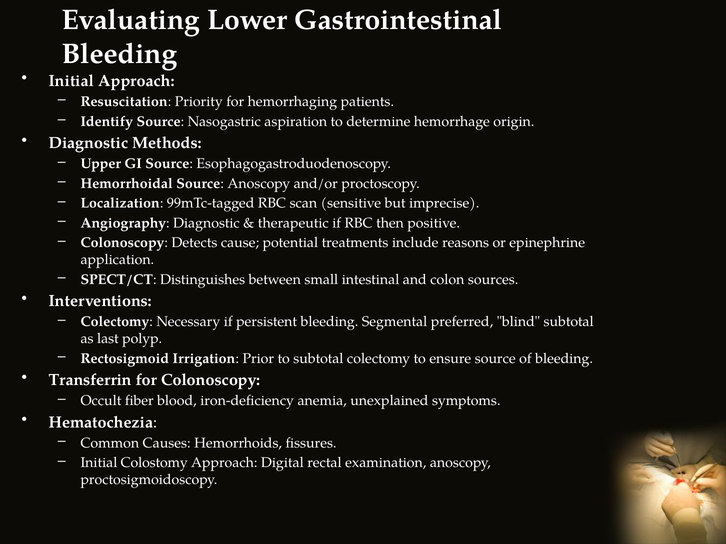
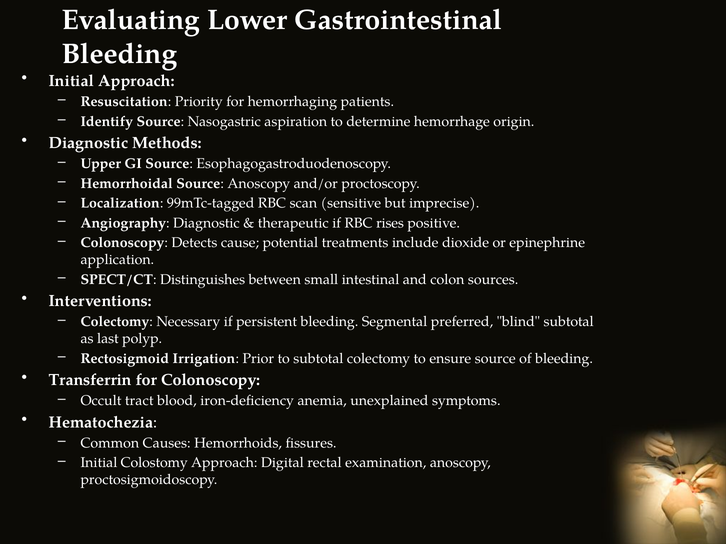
then: then -> rises (390, 223)
reasons: reasons -> dioxide (466, 243)
fiber: fiber -> tract (139, 401)
